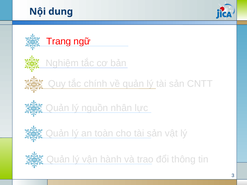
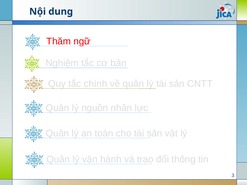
Trang: Trang -> Thăm (59, 41)
